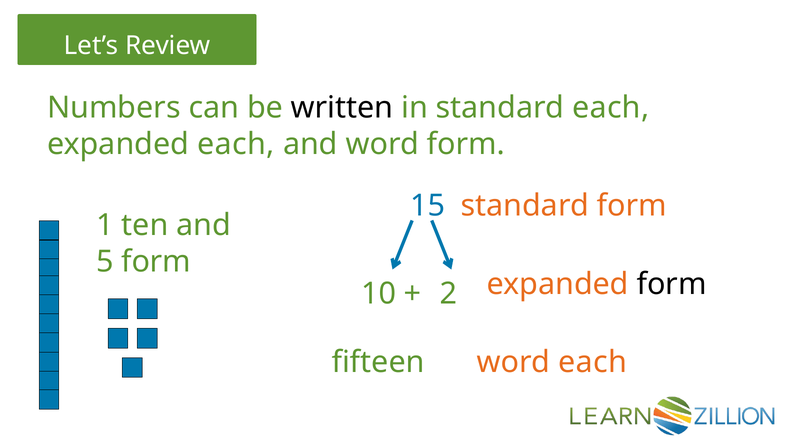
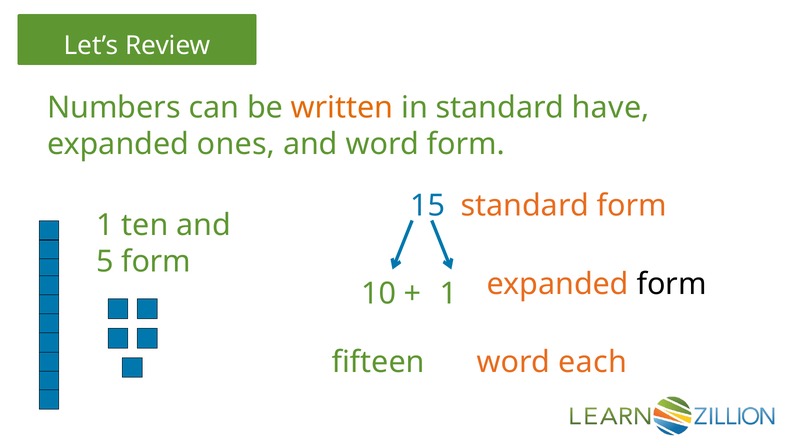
written colour: black -> orange (342, 108)
standard each: each -> have (611, 108)
expanded each: each -> ones (236, 144)
2: 2 -> 1 (448, 294)
